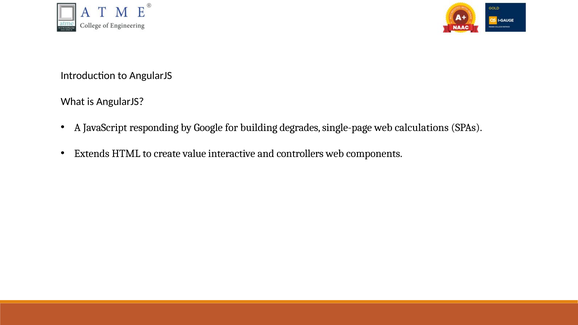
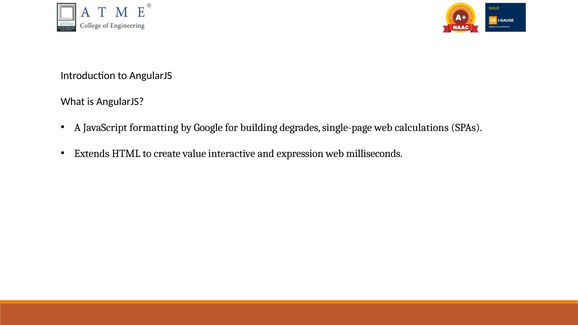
responding: responding -> formatting (154, 128)
controllers: controllers -> expression (300, 154)
components: components -> milliseconds (374, 154)
